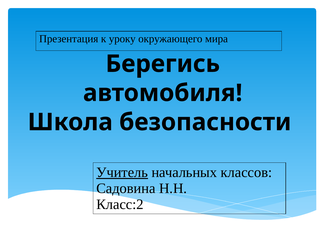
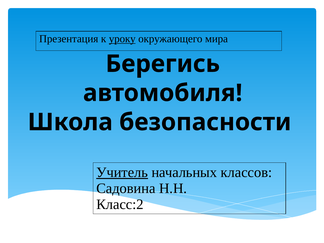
уроку underline: none -> present (122, 39)
